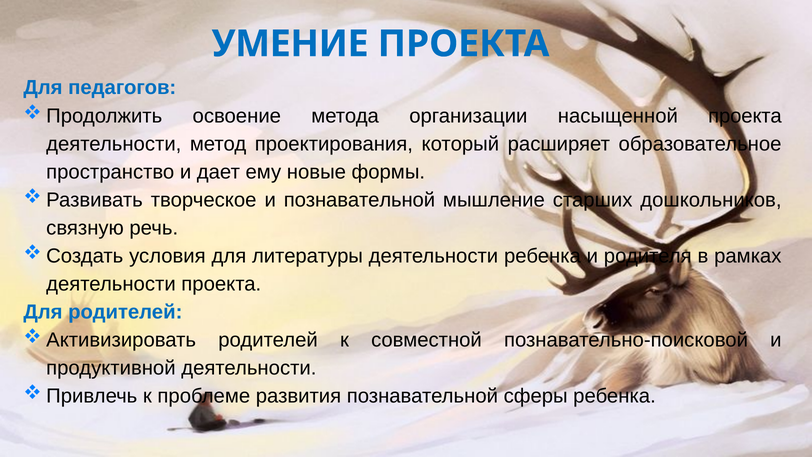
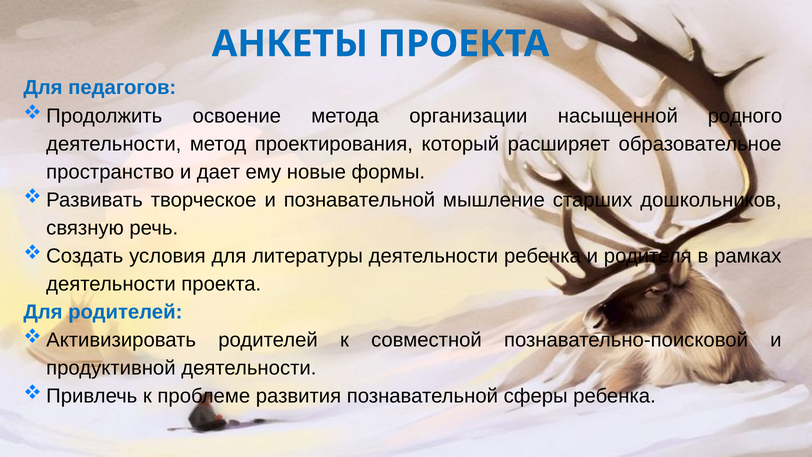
УМЕНИЕ: УМЕНИЕ -> АНКЕТЫ (290, 44)
насыщенной проекта: проекта -> родного (745, 116)
